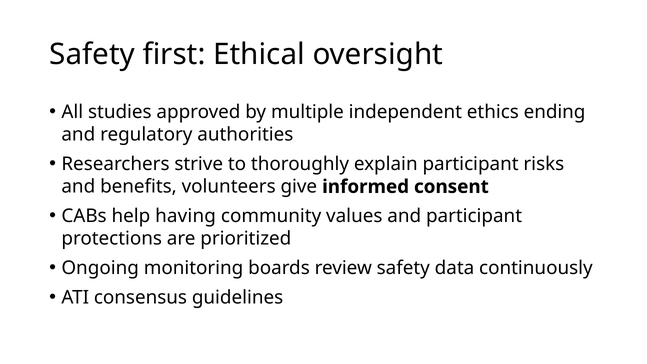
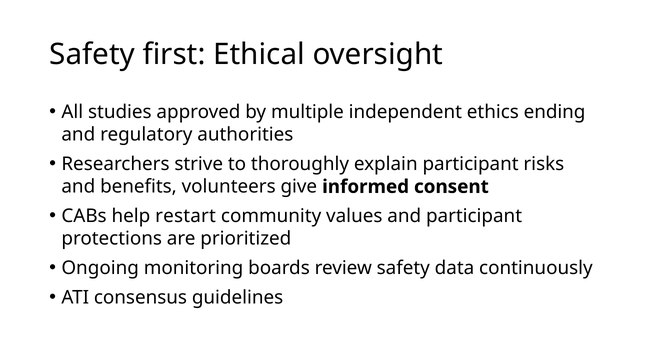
having: having -> restart (186, 216)
